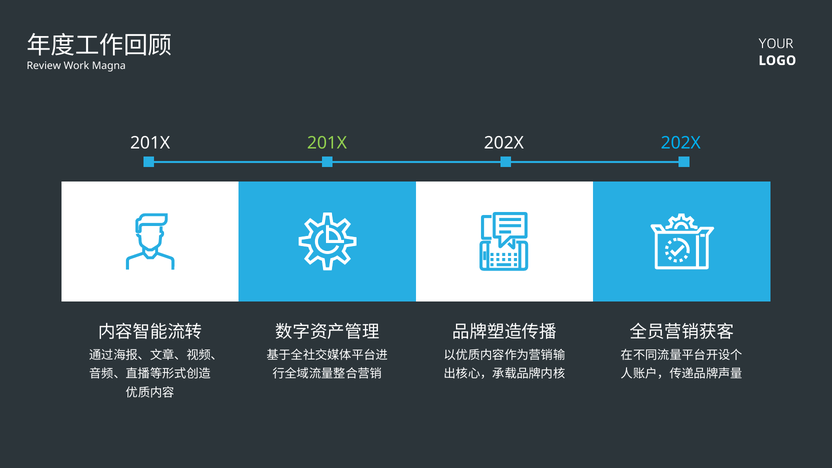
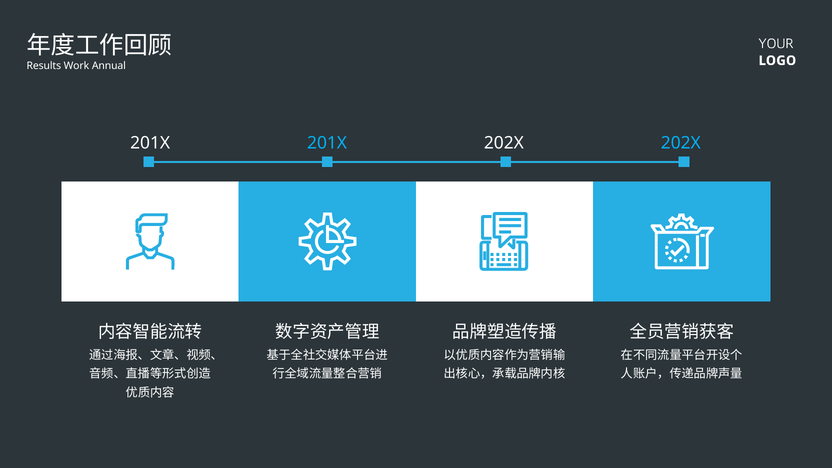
Review: Review -> Results (44, 66)
Magna: Magna -> Annual (109, 66)
201X colour: light green -> light blue (327, 143)
